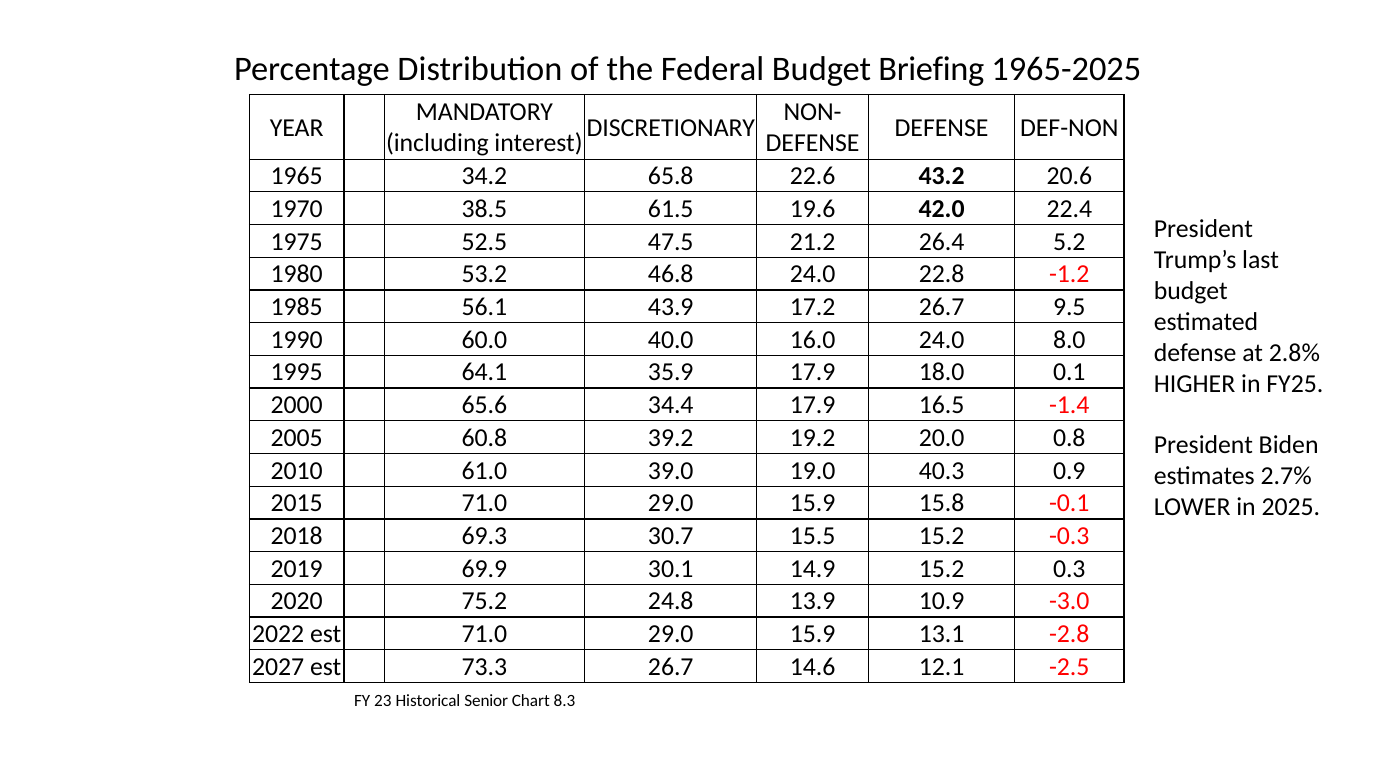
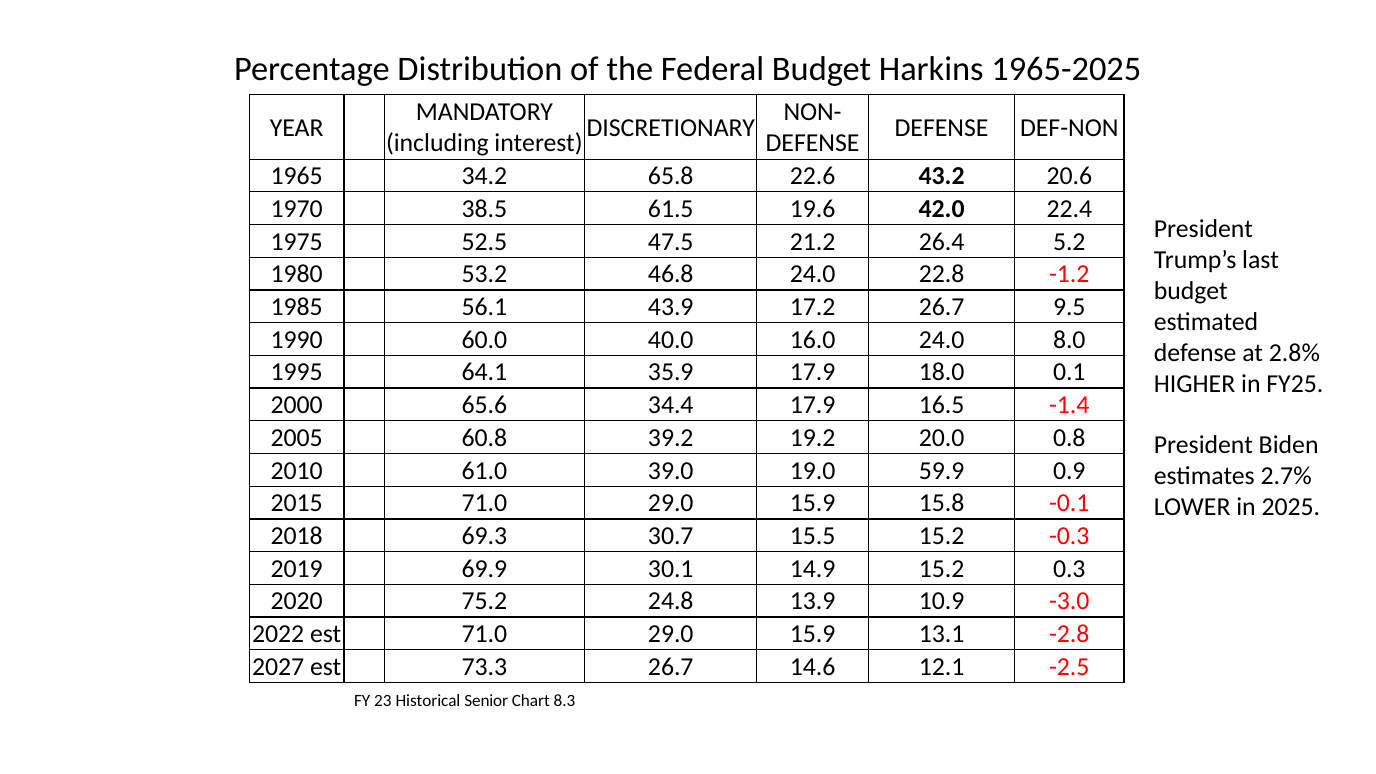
Briefing: Briefing -> Harkins (931, 69)
40.3: 40.3 -> 59.9 (942, 471)
